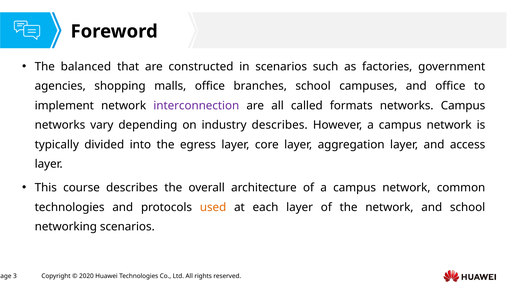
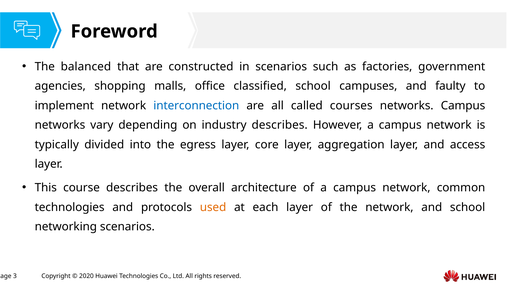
branches: branches -> classified (260, 86)
and office: office -> faulty (450, 86)
interconnection colour: purple -> blue (196, 106)
formats: formats -> courses (351, 106)
